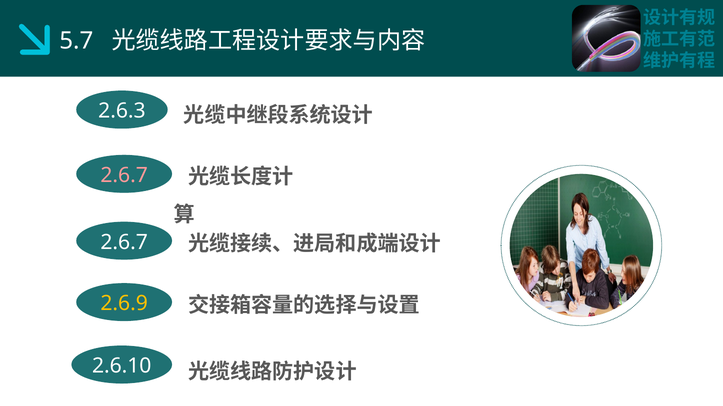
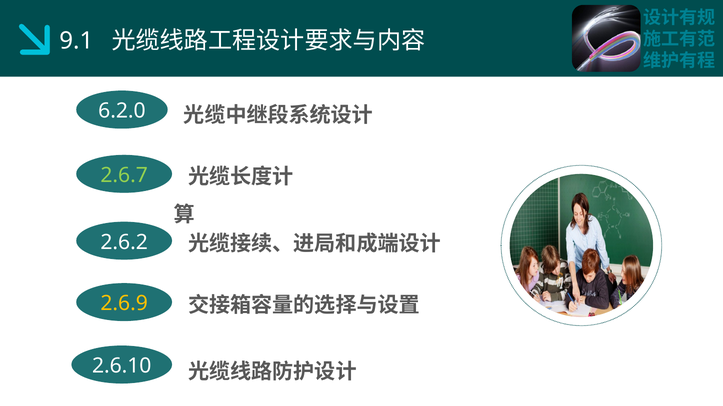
5.7: 5.7 -> 9.1 (76, 41)
2.6.3: 2.6.3 -> 6.2.0 (122, 111)
2.6.7 colour: pink -> light green (124, 176)
2.6.7: 2.6.7 -> 2.6.2 (124, 243)
